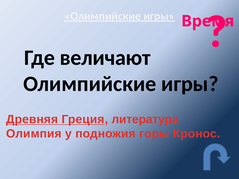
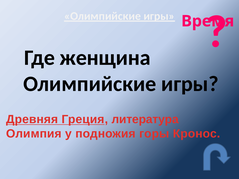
величают: величают -> женщина (105, 58)
